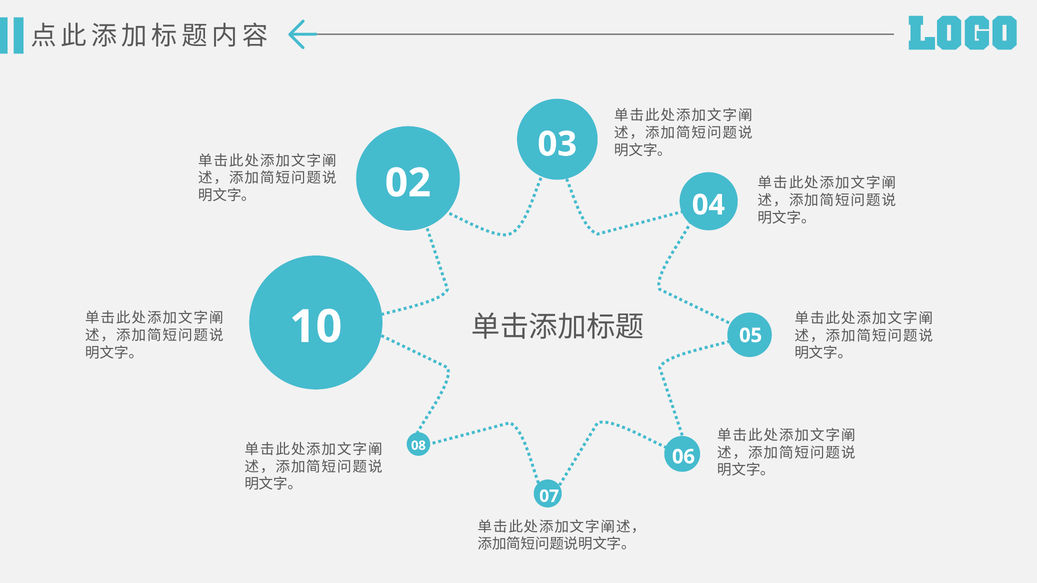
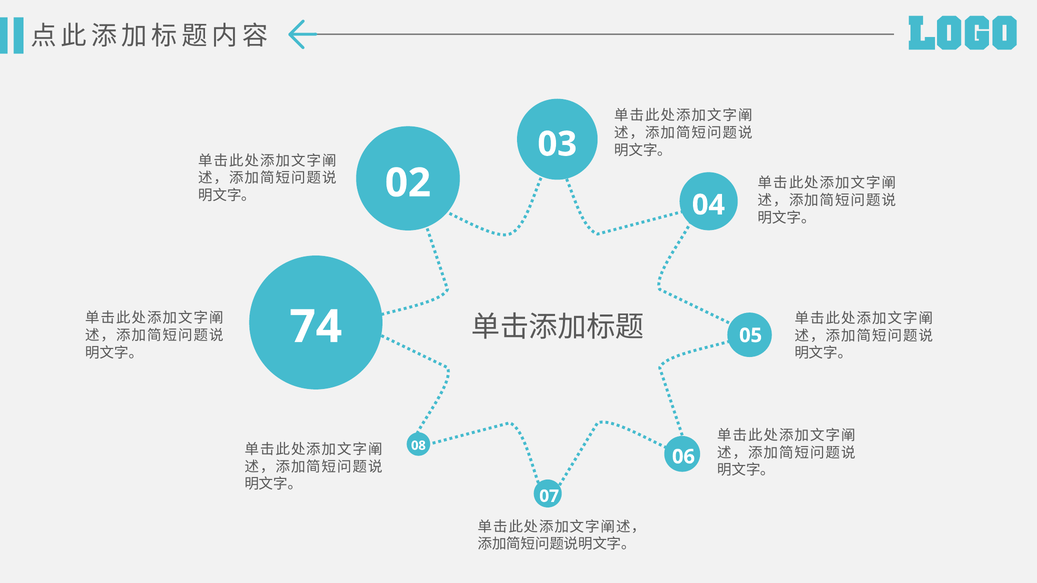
10: 10 -> 74 (316, 327)
